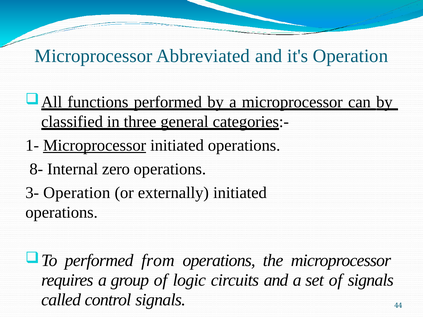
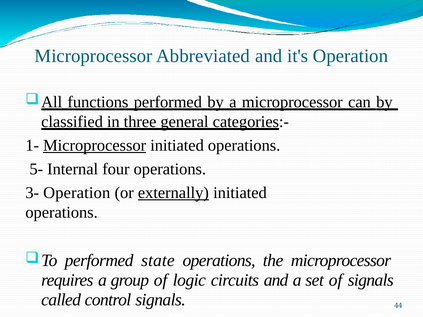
8-: 8- -> 5- (36, 169)
zero: zero -> four (116, 169)
externally underline: none -> present (173, 193)
from: from -> state (158, 261)
